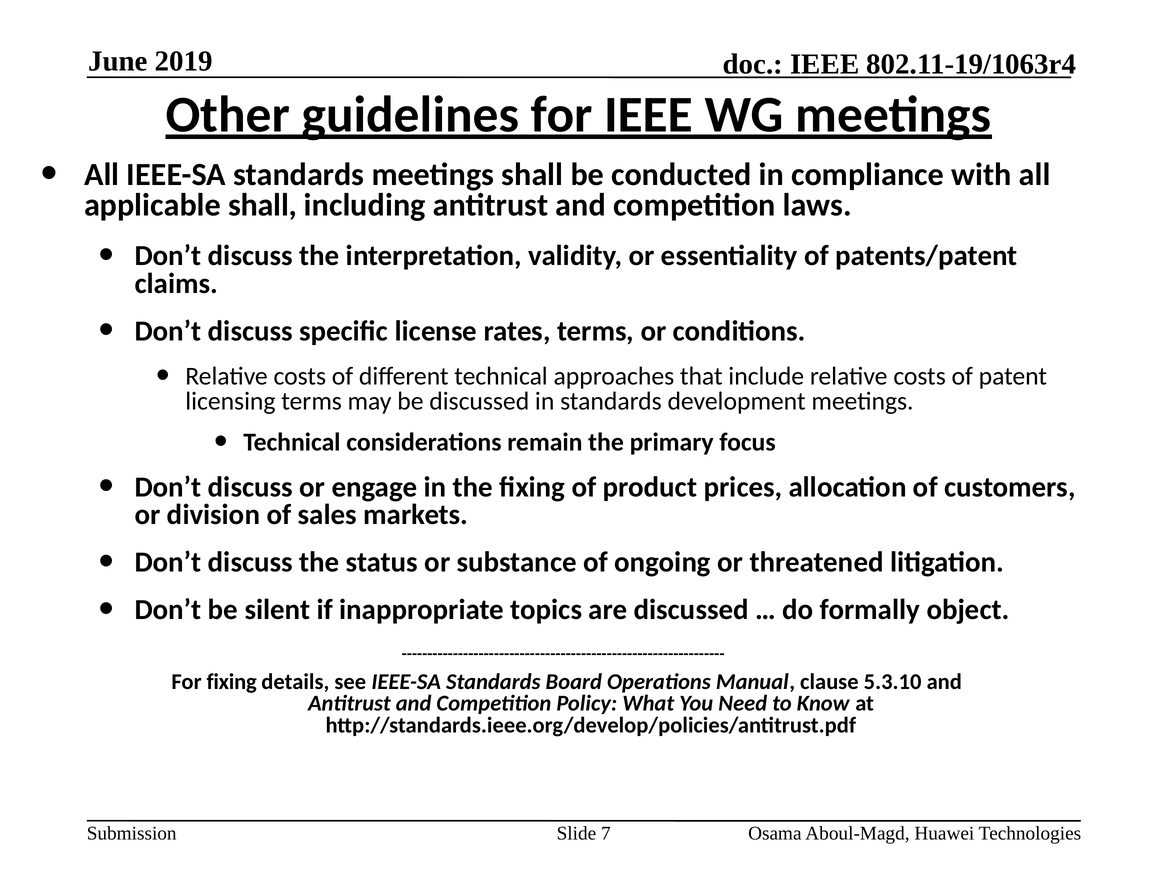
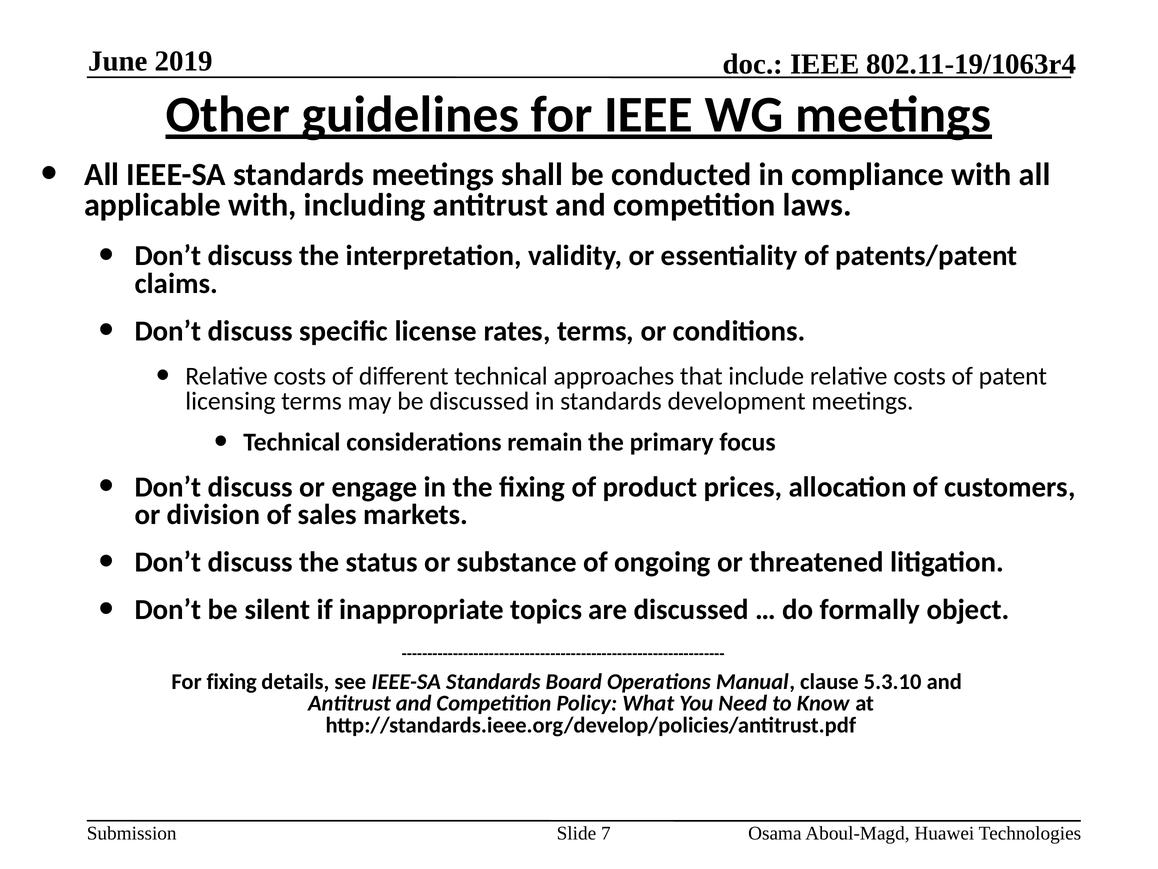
applicable shall: shall -> with (262, 205)
